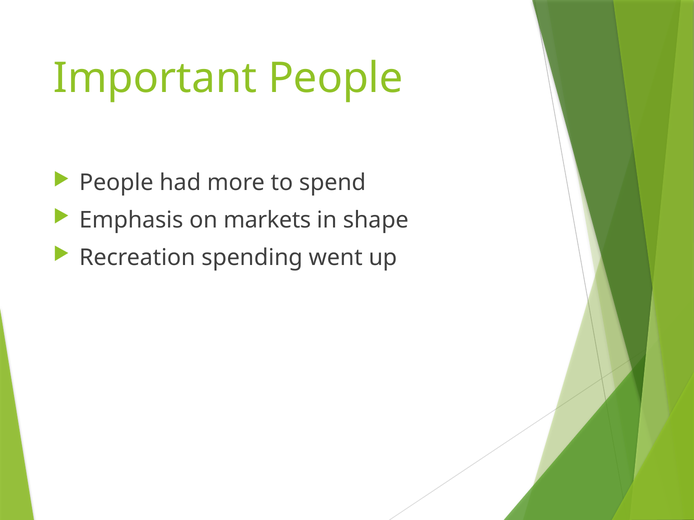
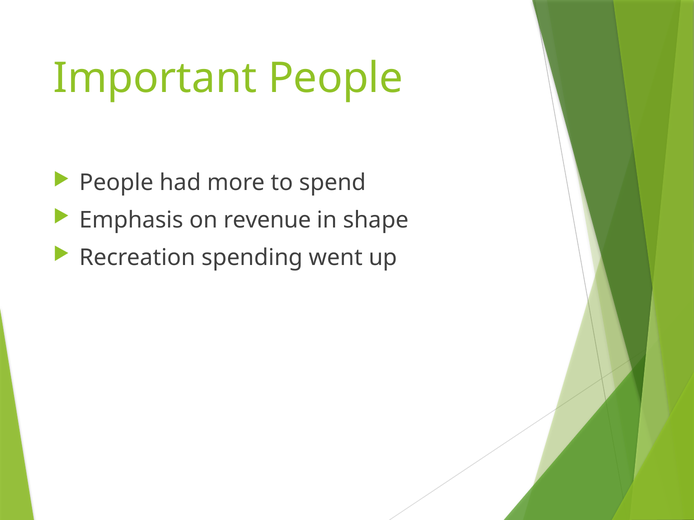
markets: markets -> revenue (267, 220)
